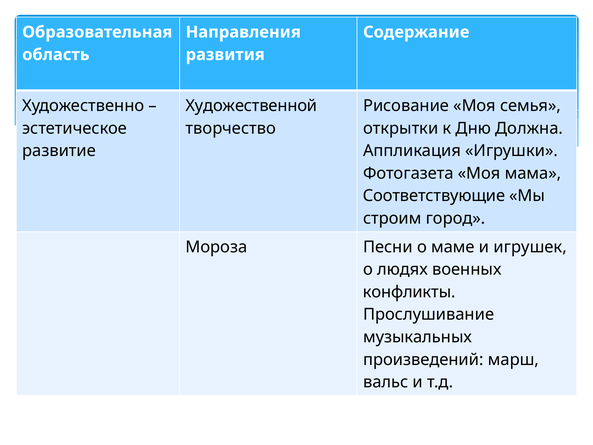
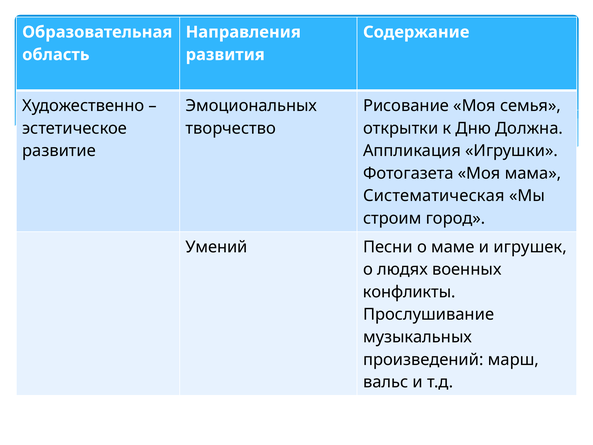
Художественной: Художественной -> Эмоциональных (251, 106)
Соответствующие: Соответствующие -> Систематическая (434, 196)
Мороза: Мороза -> Умений (216, 247)
